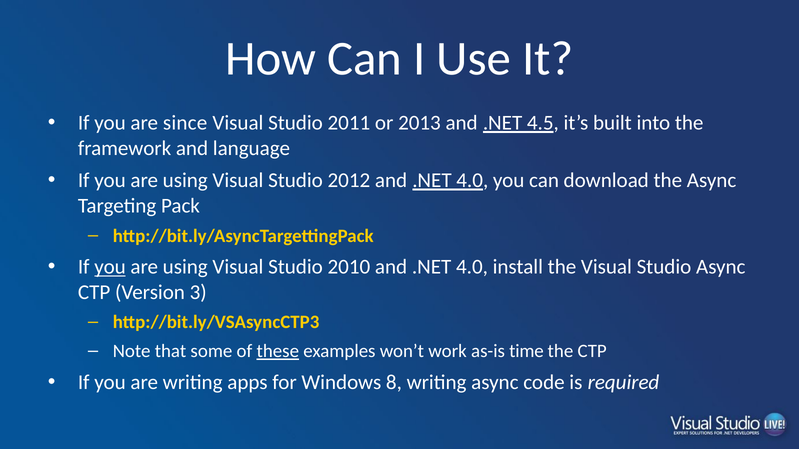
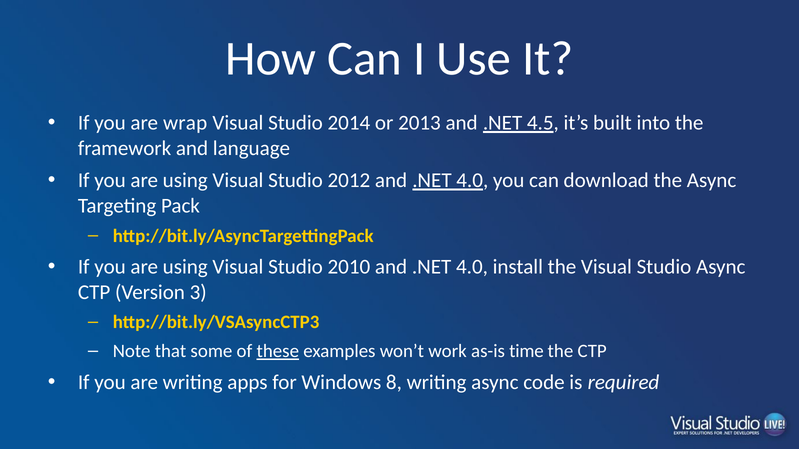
since: since -> wrap (185, 123)
2011: 2011 -> 2014 (349, 123)
you underline: present -> none (110, 267)
